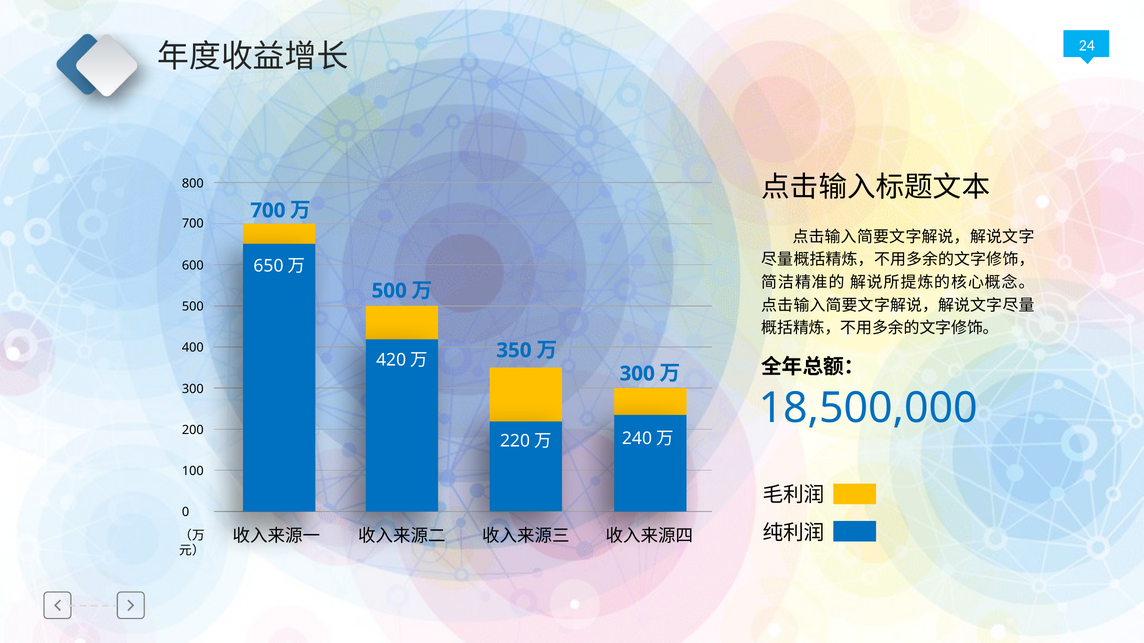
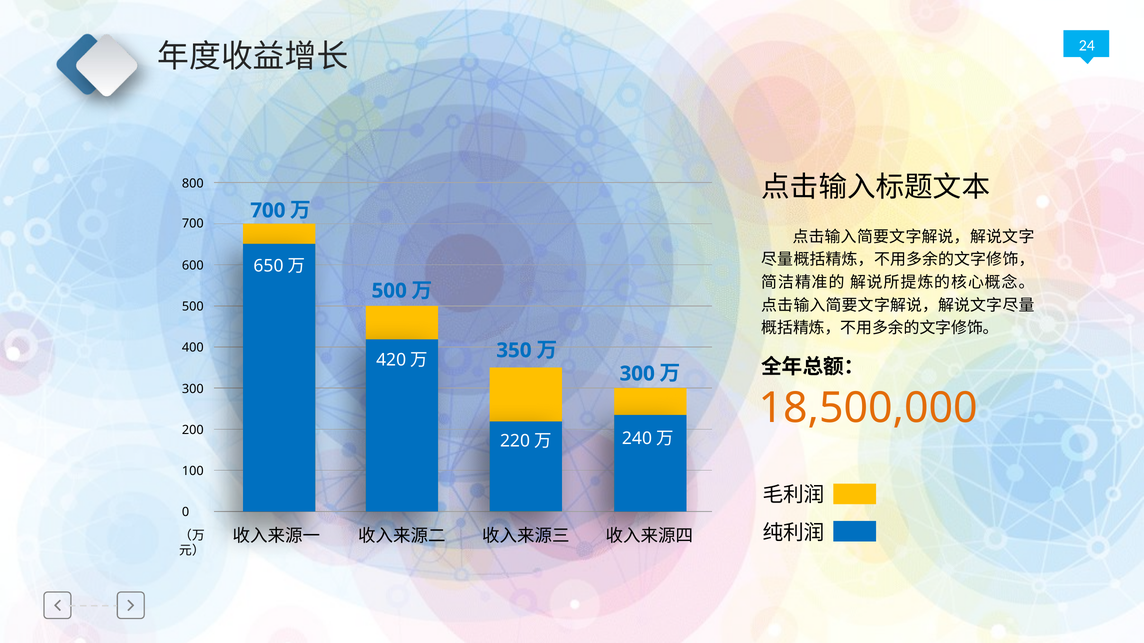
18,500,000 colour: blue -> orange (868, 409)
